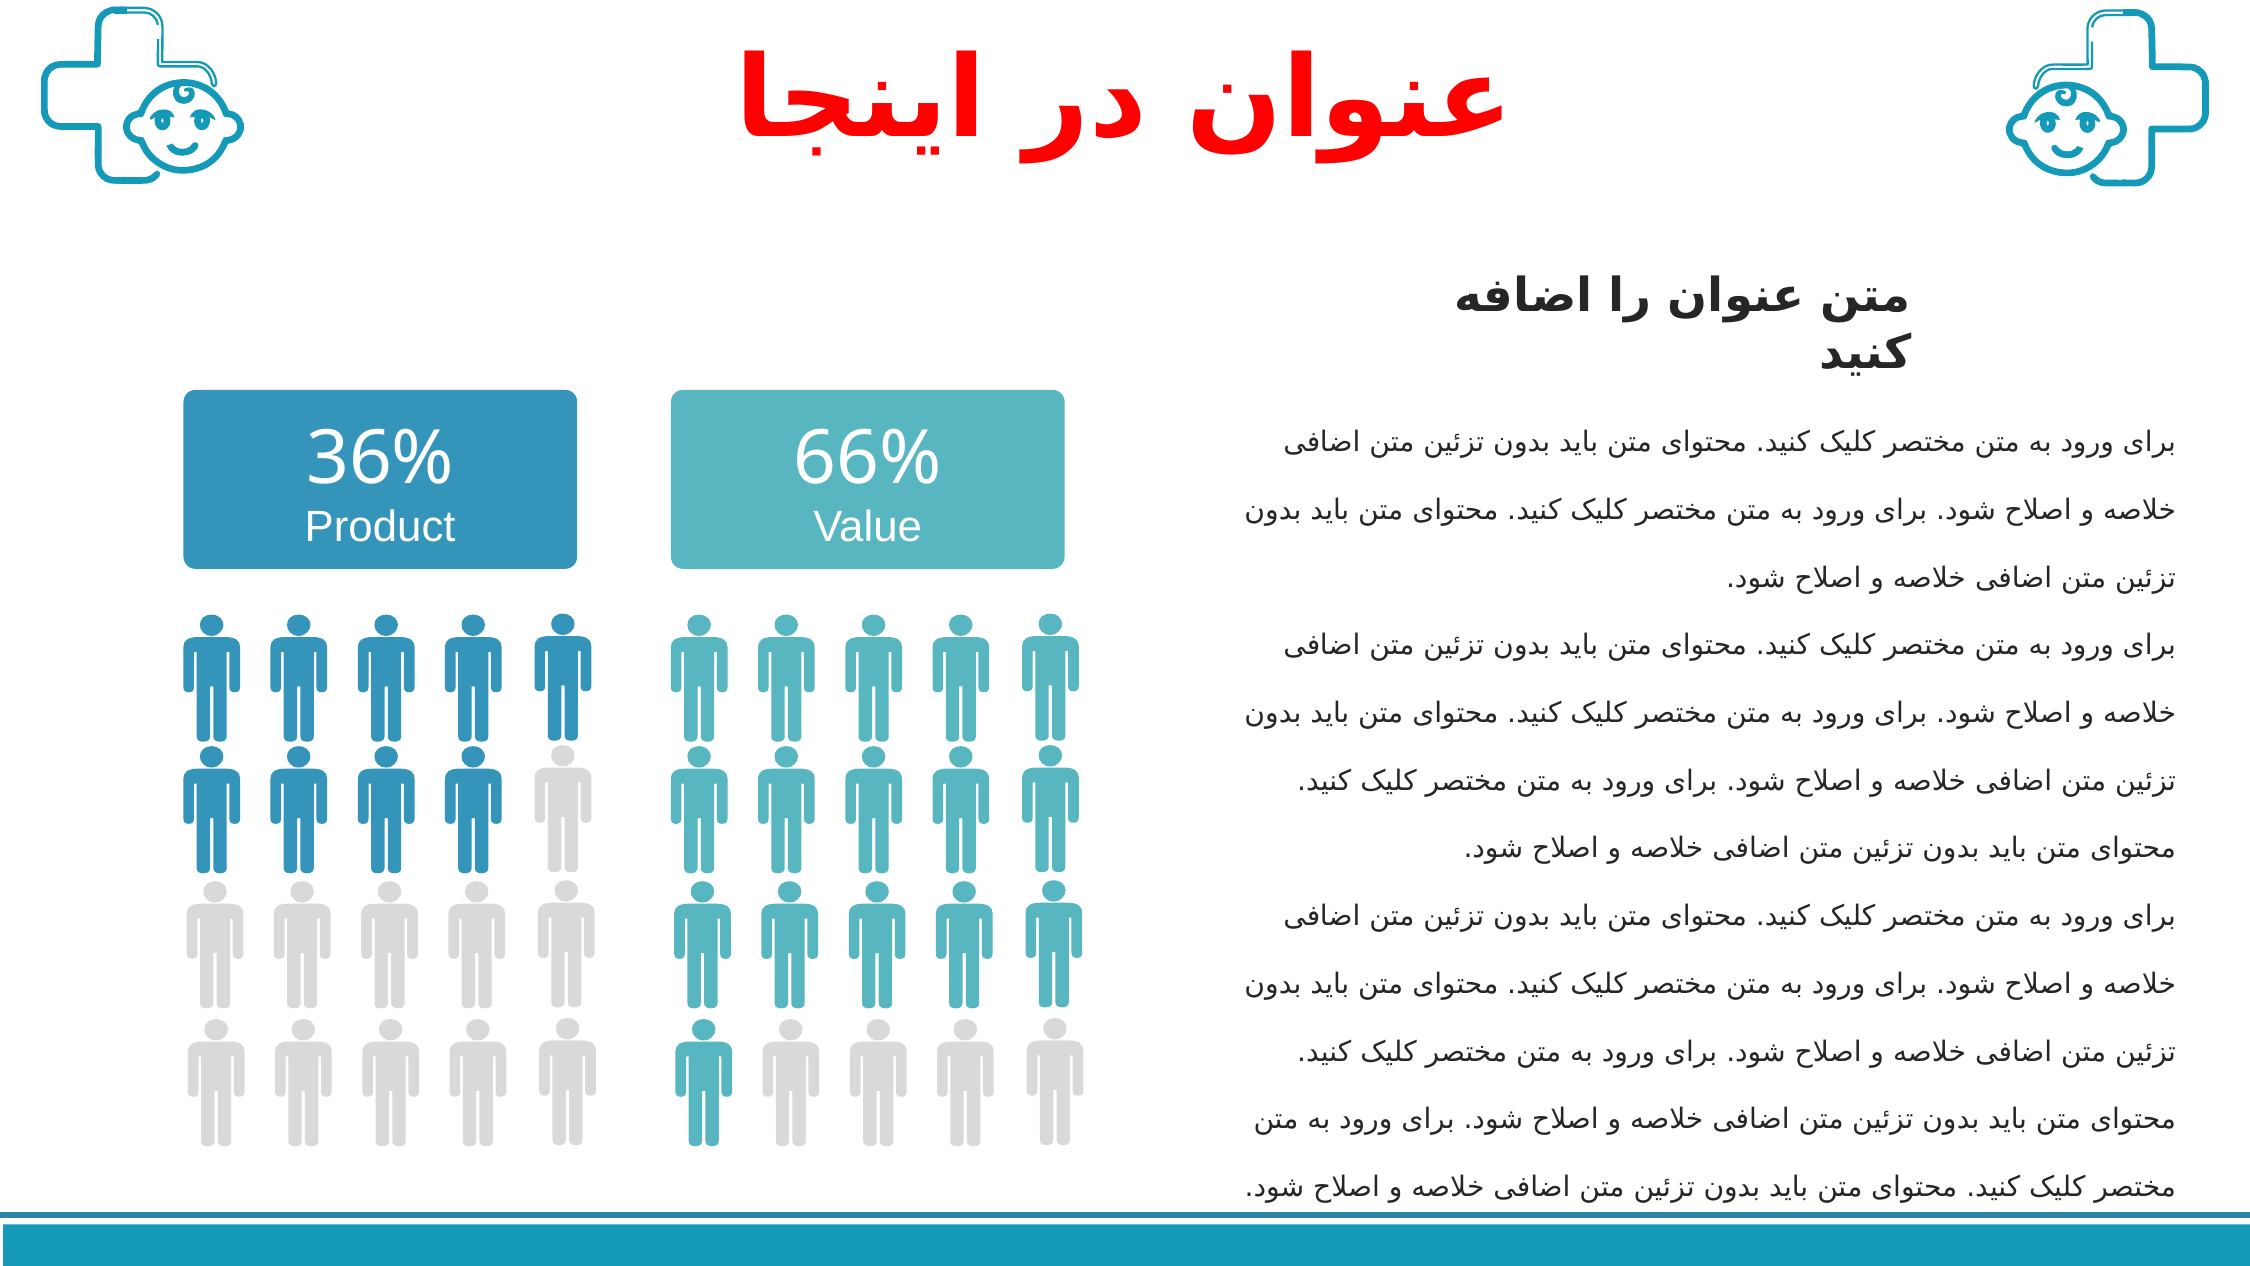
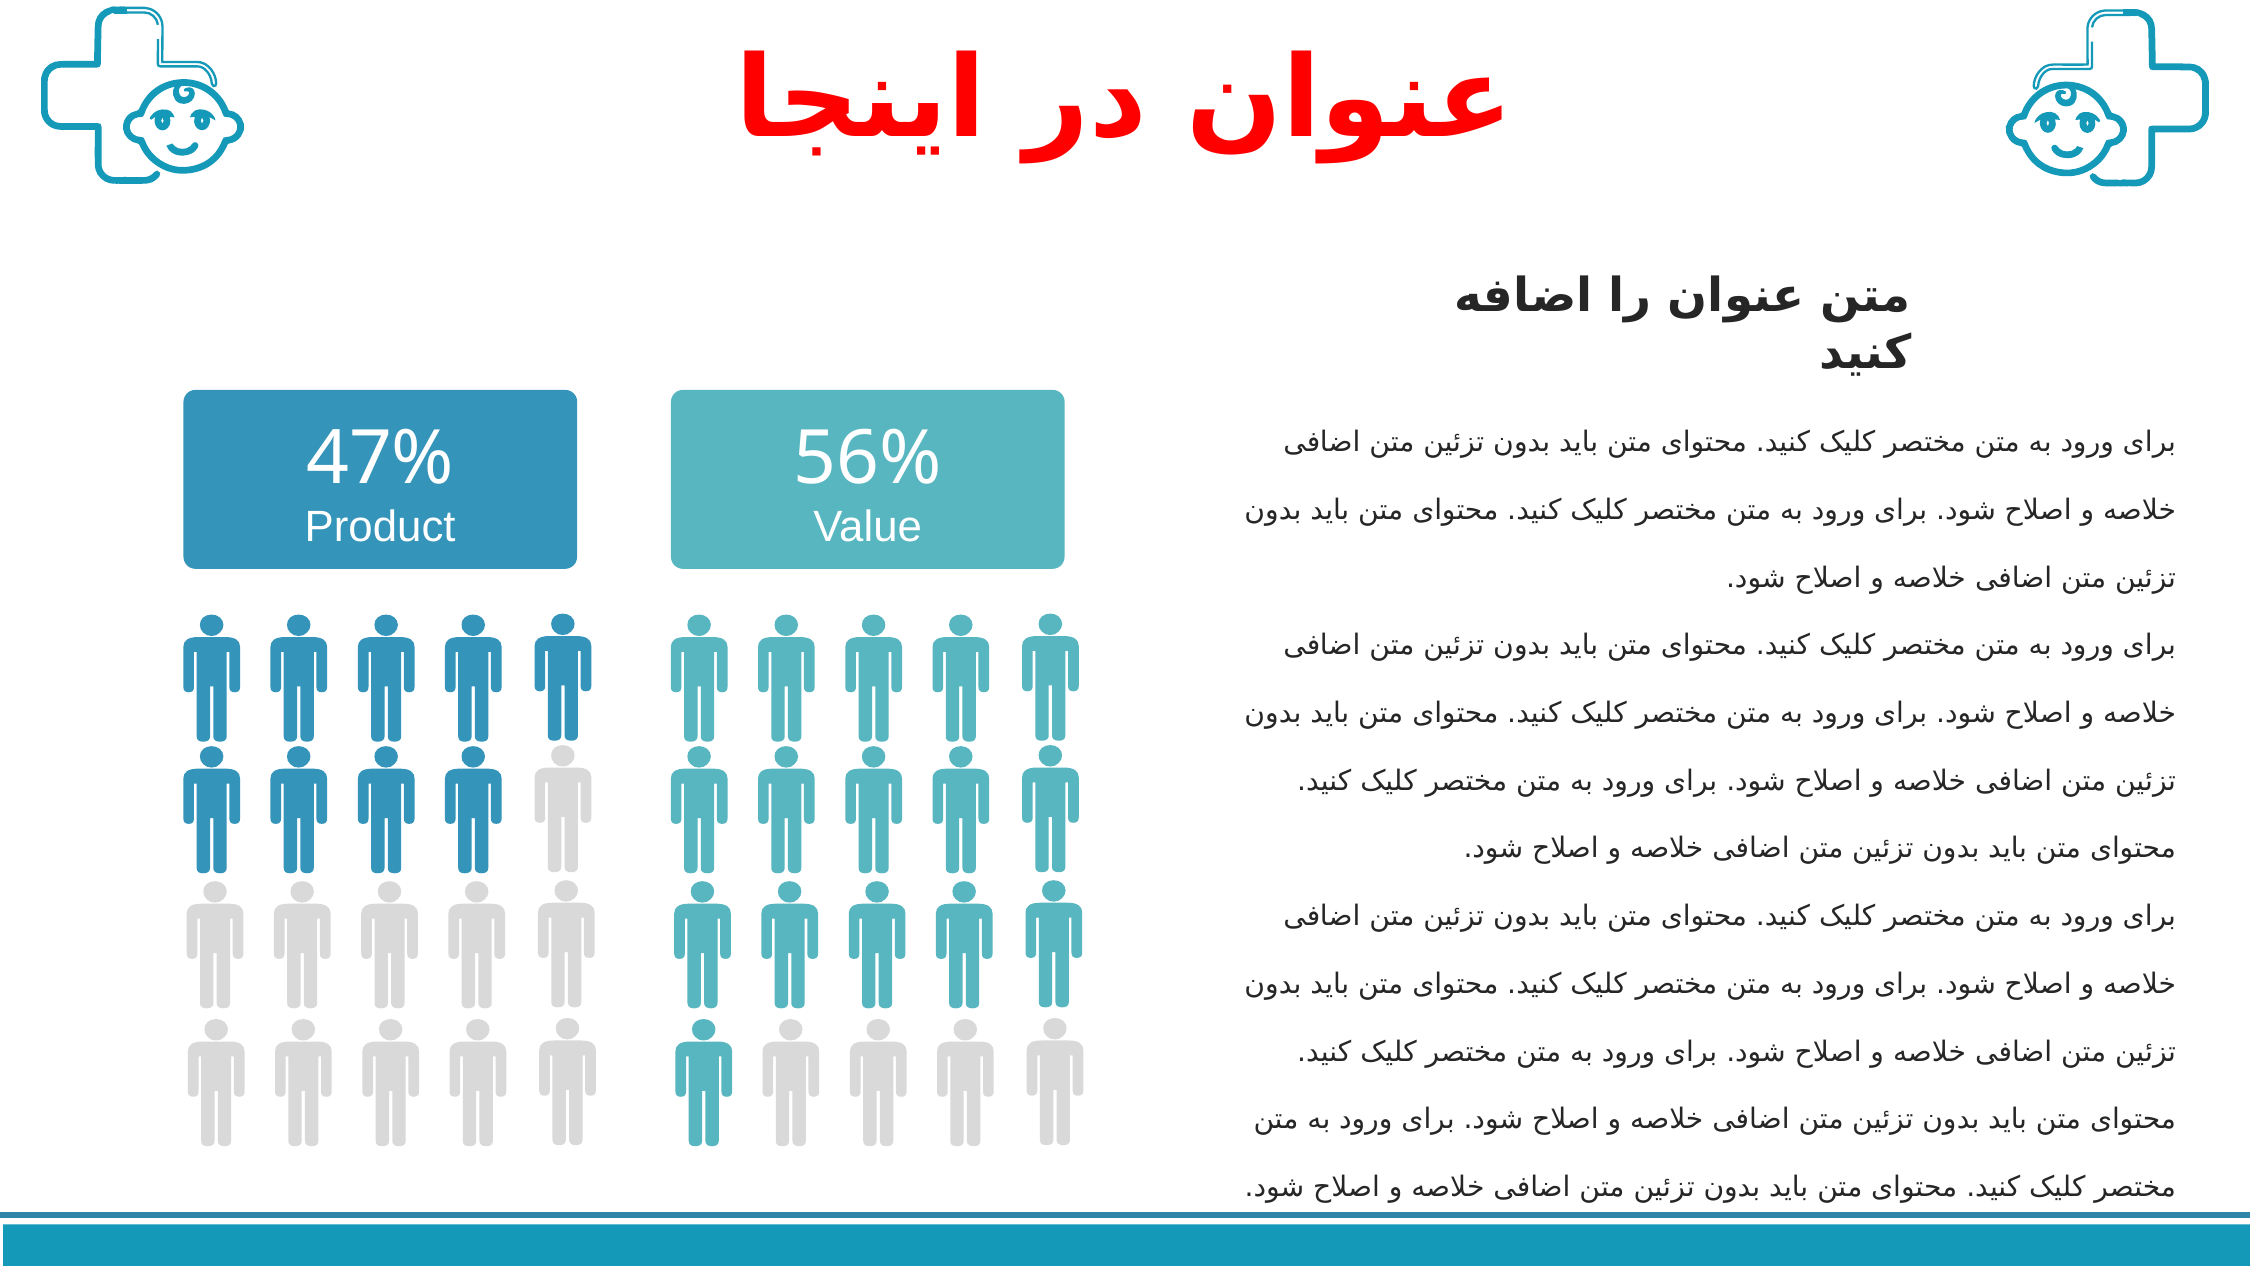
36%: 36% -> 47% (380, 458)
66%: 66% -> 56% (868, 458)
